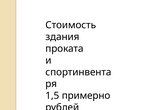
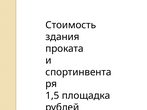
примерно: примерно -> площадка (86, 96)
